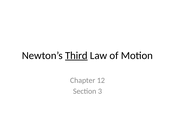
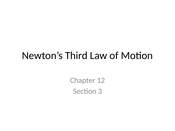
Third underline: present -> none (76, 56)
